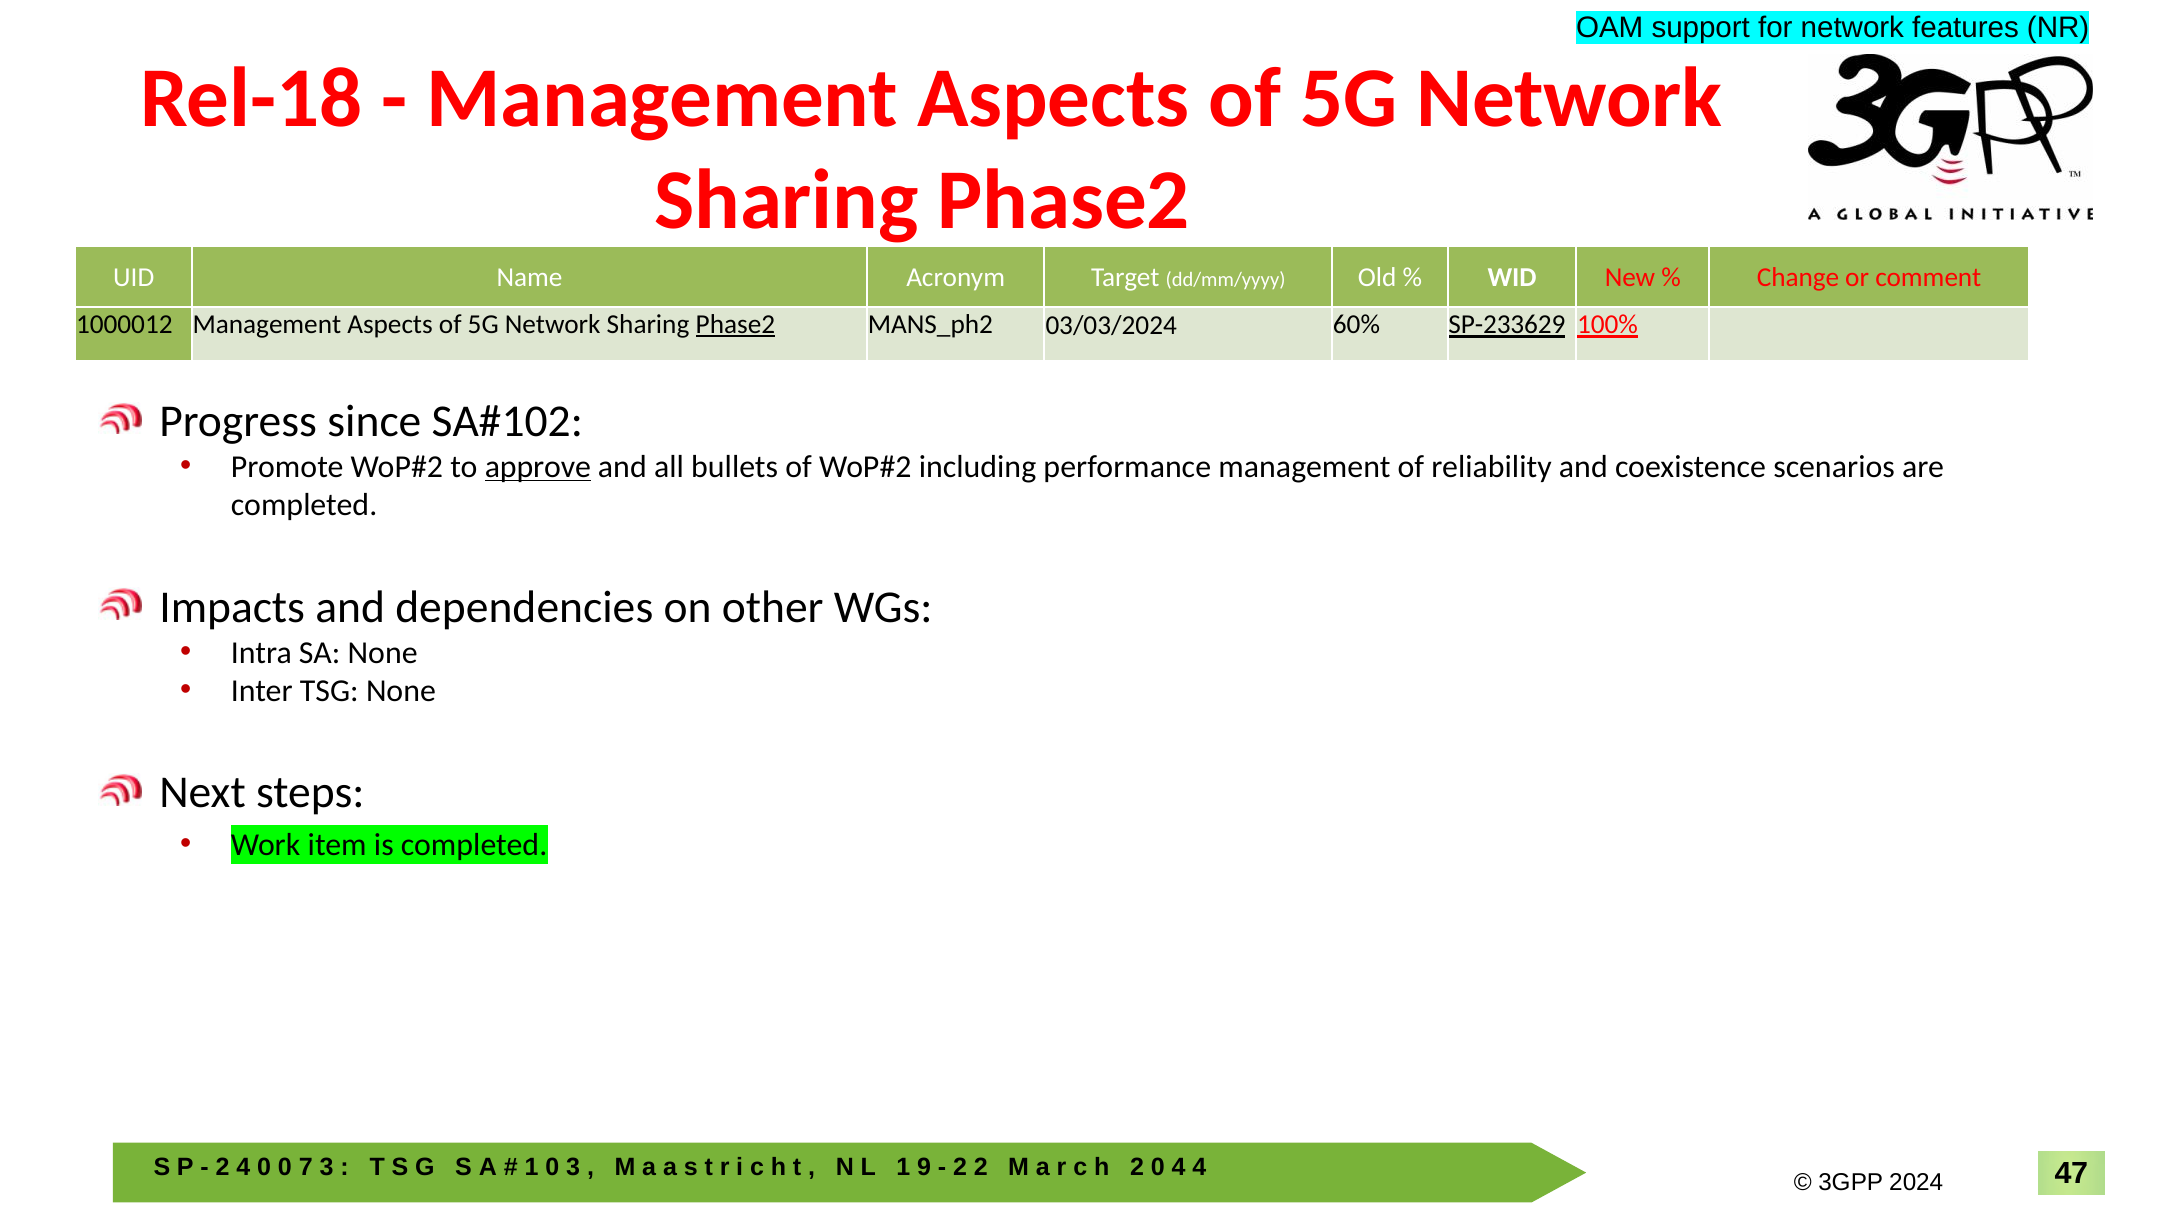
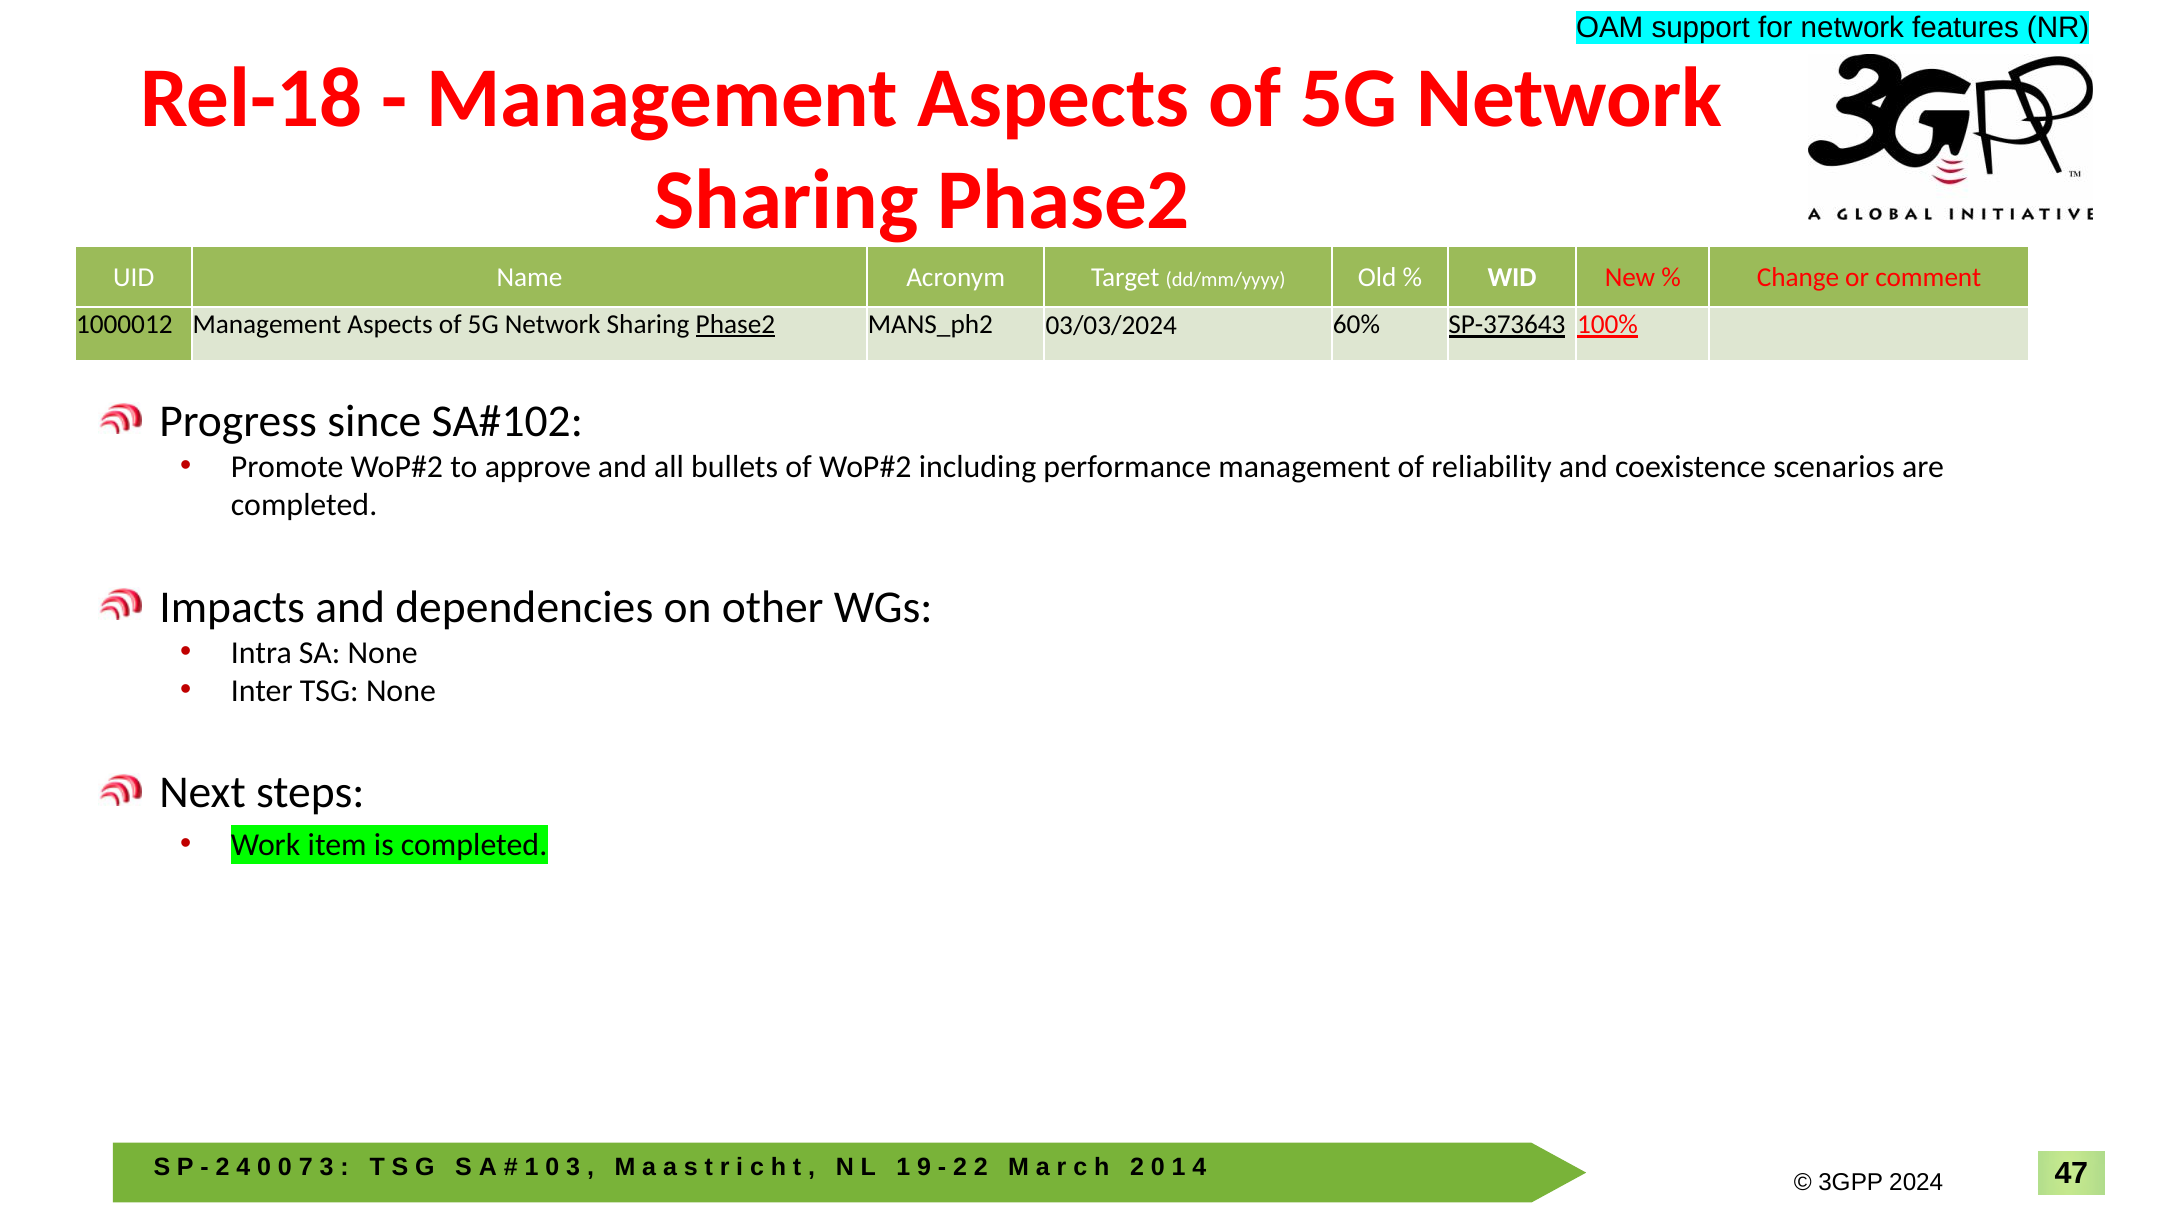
SP-233629: SP-233629 -> SP-373643 (1507, 324)
approve underline: present -> none (538, 467)
4: 4 -> 1 (1179, 1167)
